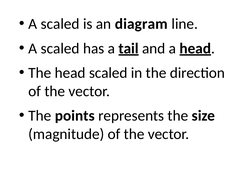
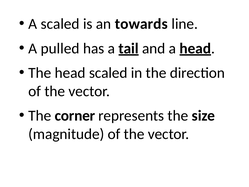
diagram: diagram -> towards (141, 24)
scaled: scaled -> pulled (60, 48)
points: points -> corner (75, 116)
